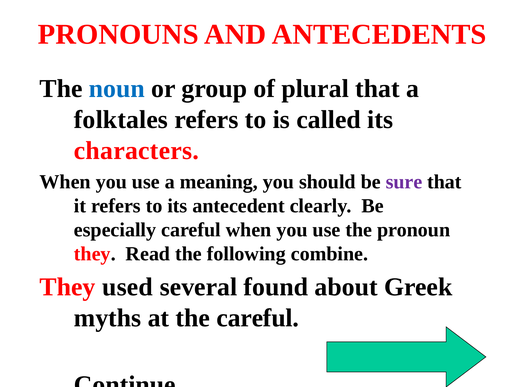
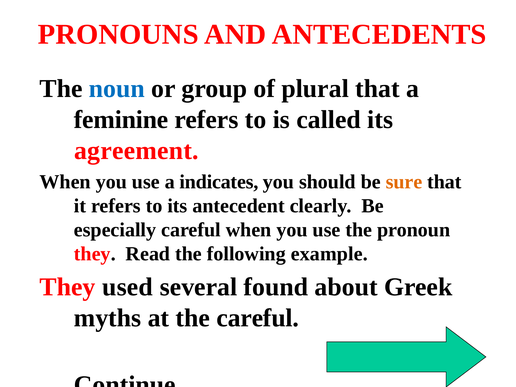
folktales: folktales -> feminine (121, 120)
characters: characters -> agreement (136, 151)
meaning: meaning -> indicates (219, 182)
sure colour: purple -> orange (404, 182)
combine: combine -> example (329, 254)
